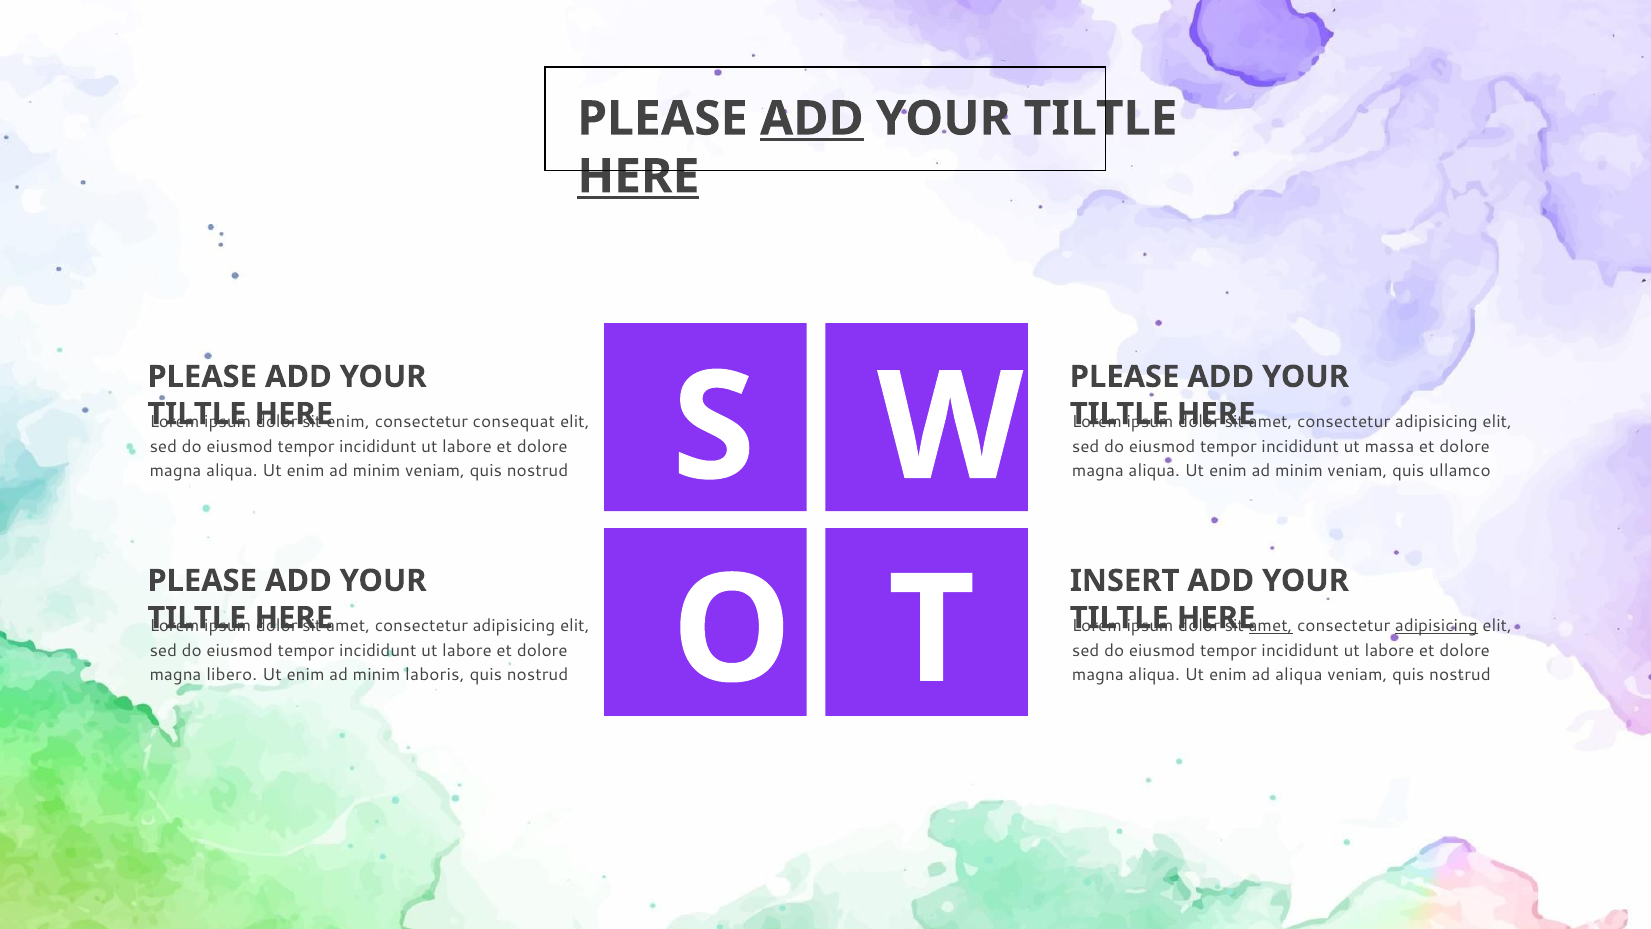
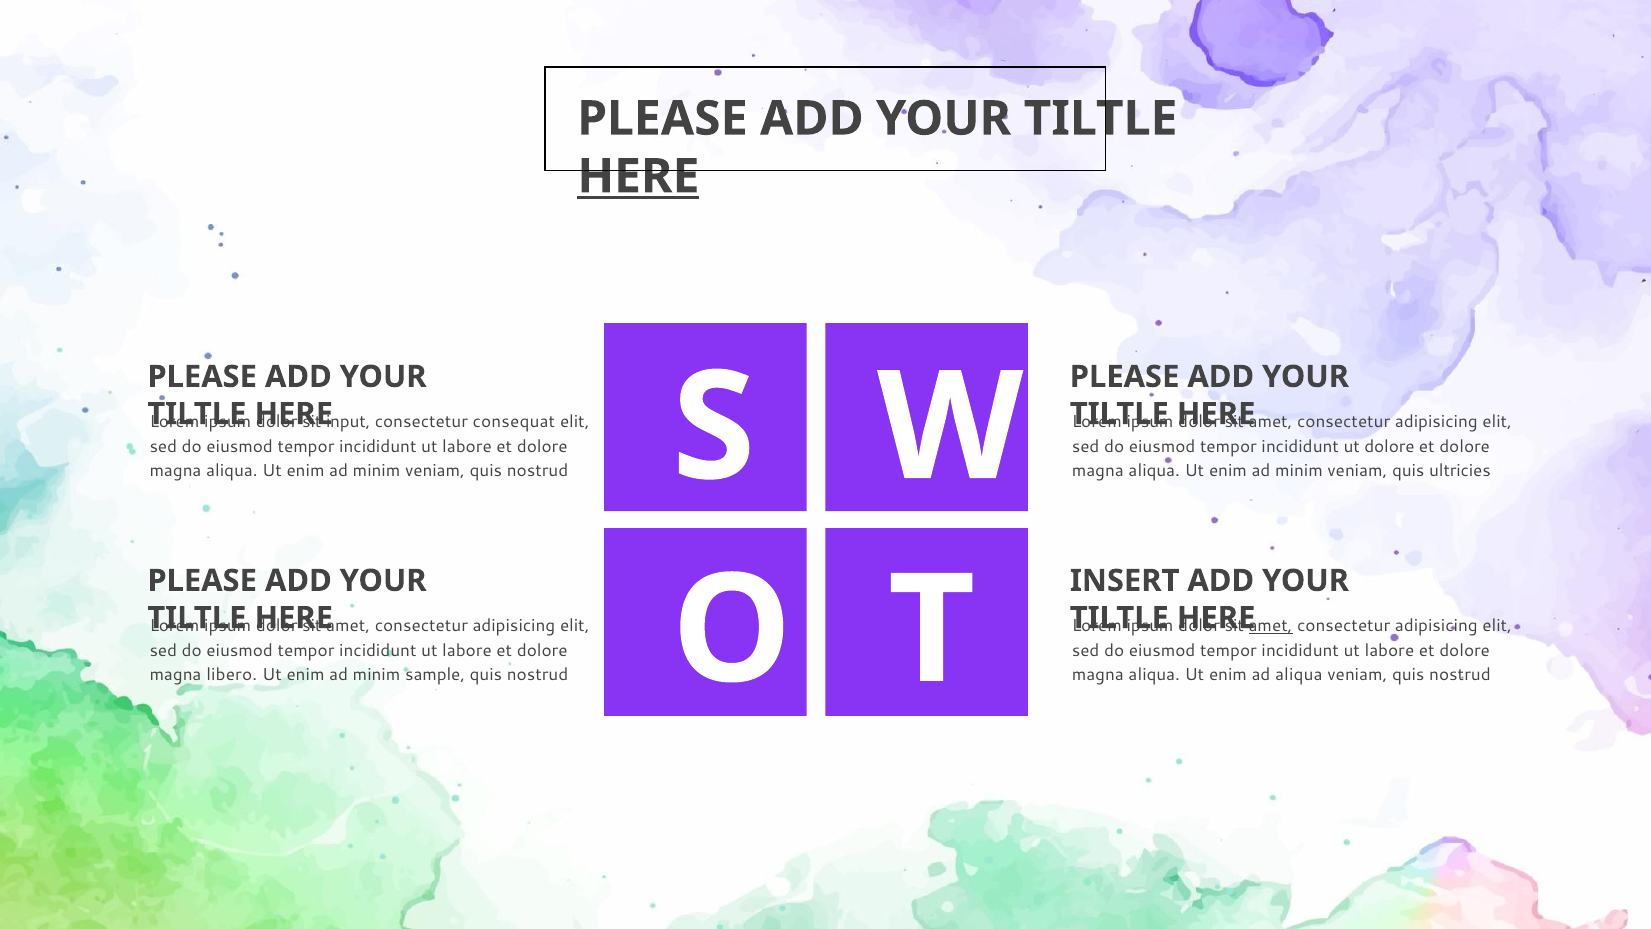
ADD underline: present -> none (812, 119)
enim: enim -> input (348, 422)
ut massa: massa -> dolore (1390, 446)
ullamco: ullamco -> ultricies (1460, 471)
adipisicing underline: present -> none (1436, 625)
laboris: laboris -> sample (435, 675)
